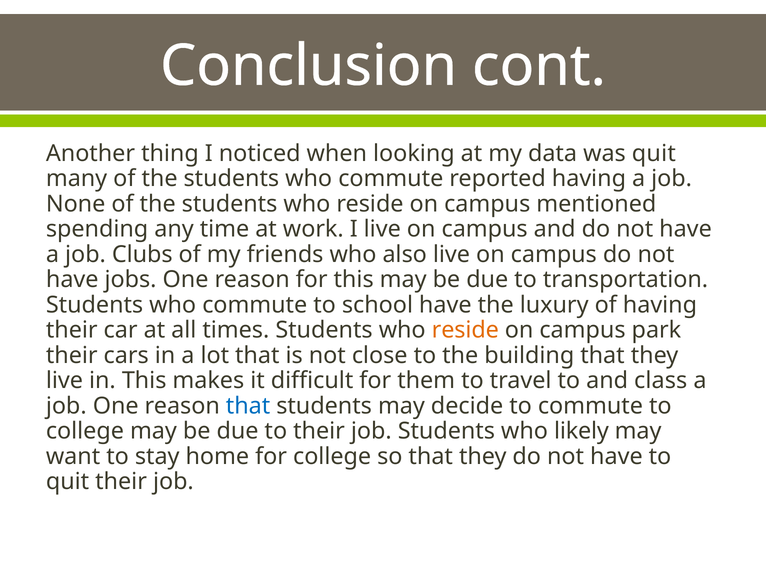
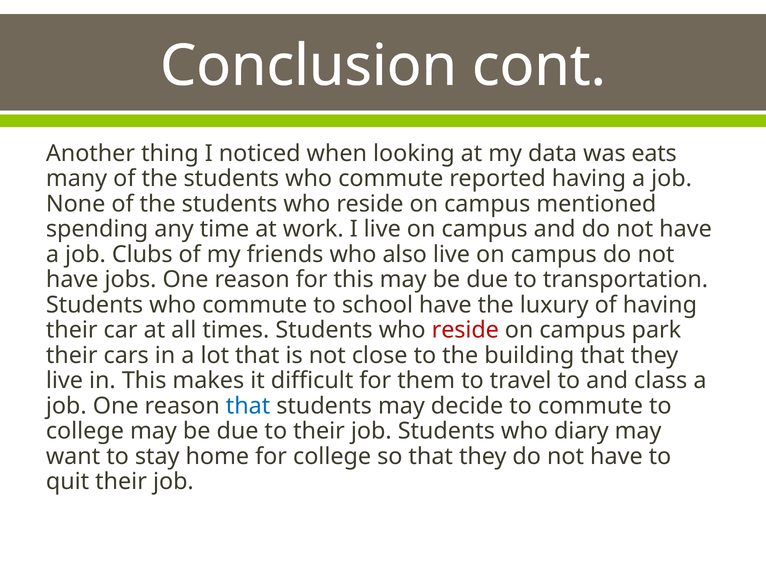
was quit: quit -> eats (654, 154)
reside colour: orange -> red (465, 330)
likely: likely -> diary (581, 432)
